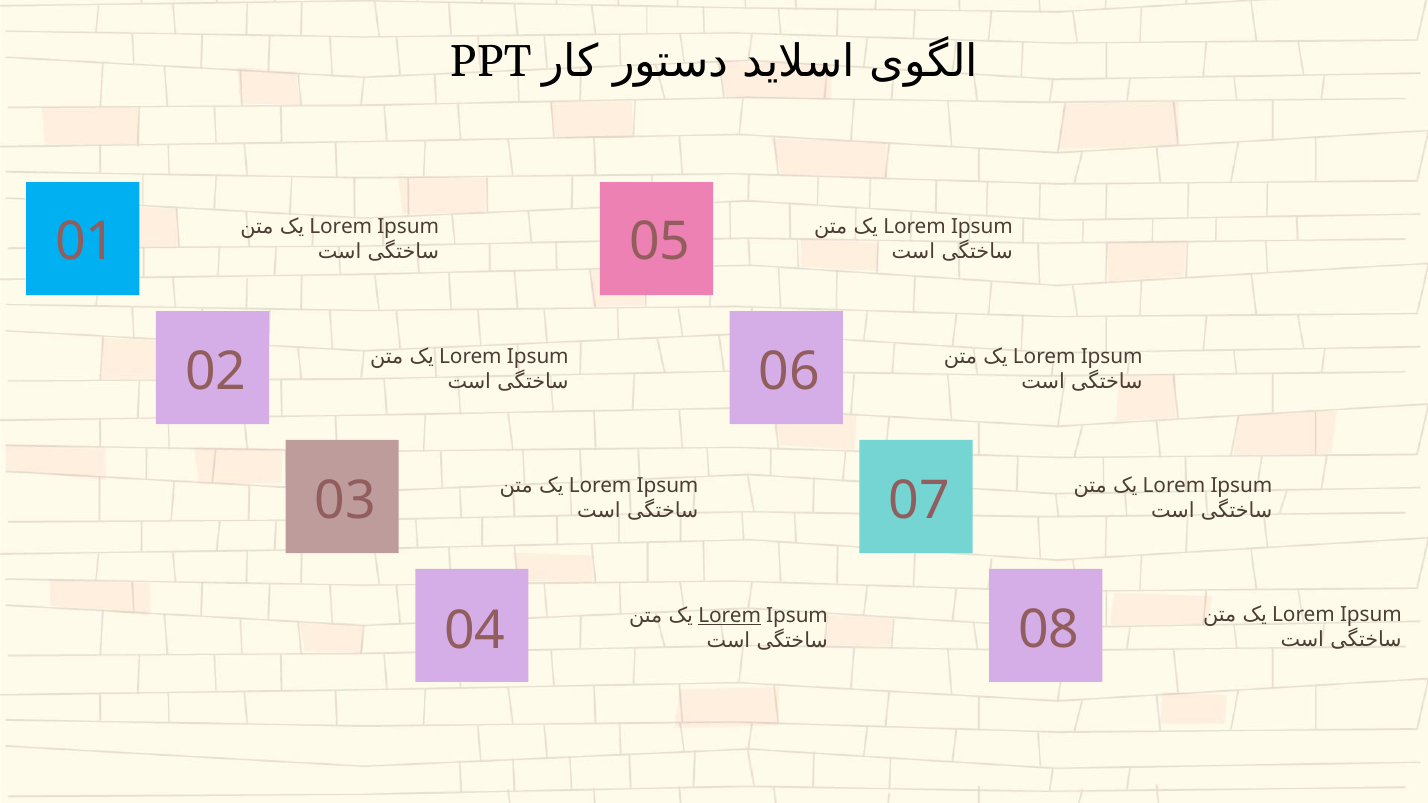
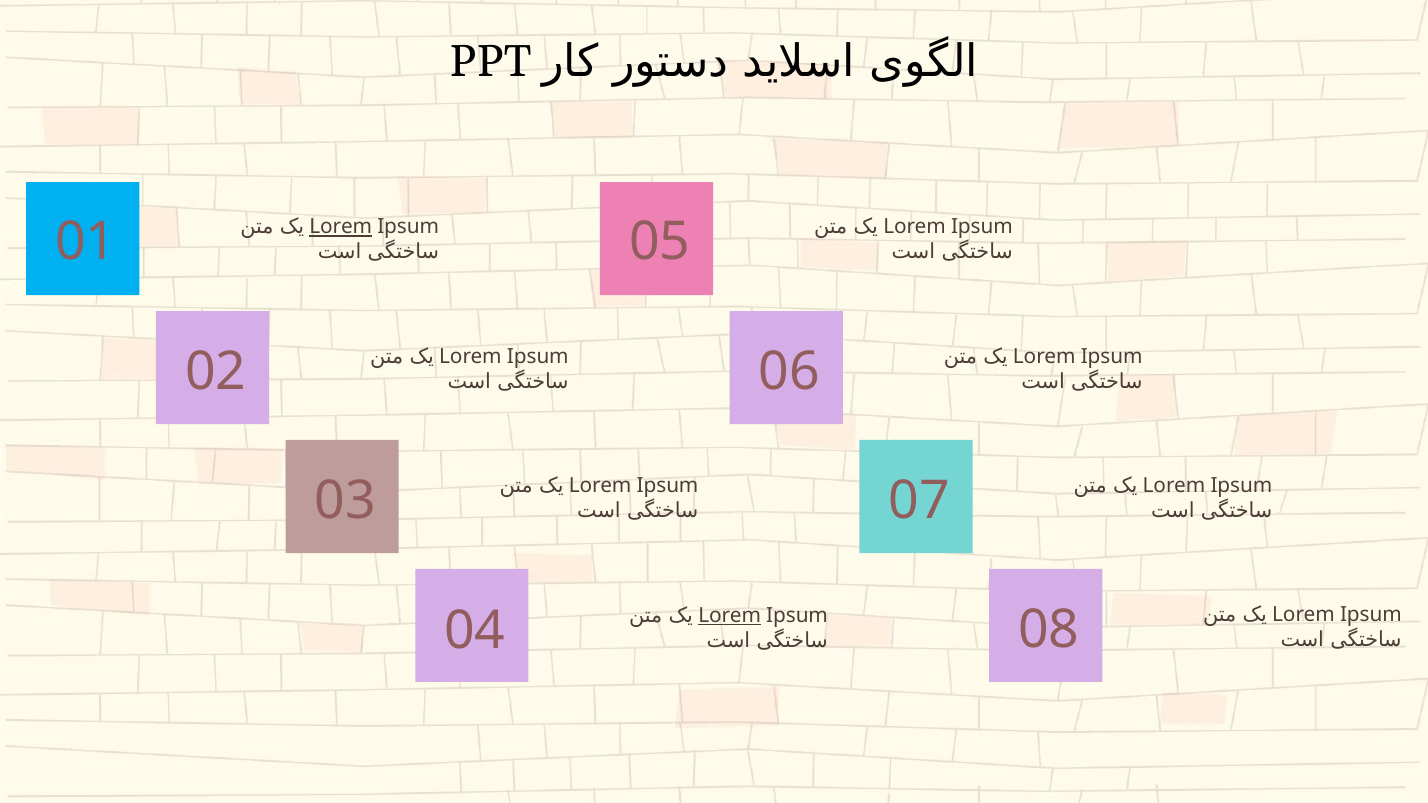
Lorem underline: none -> present (341, 227)
